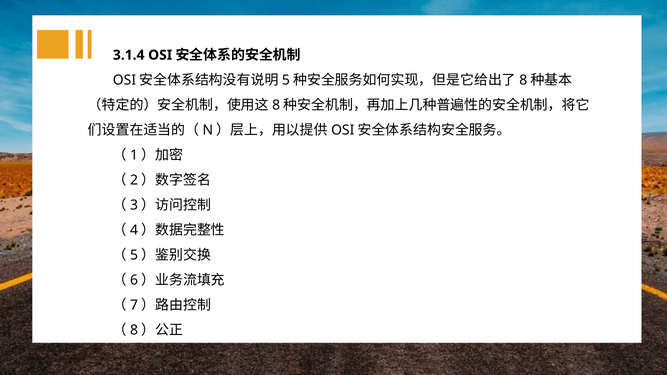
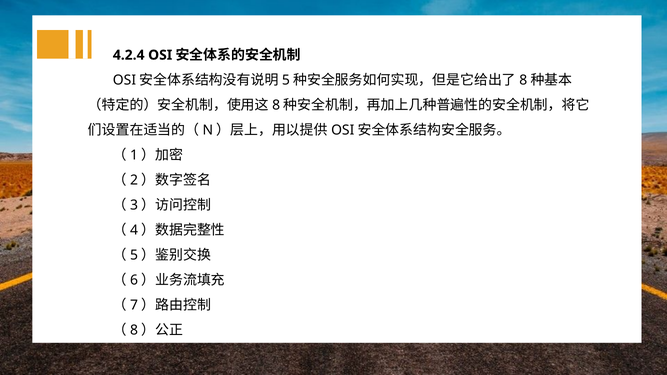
3.1.4: 3.1.4 -> 4.2.4 (129, 55)
